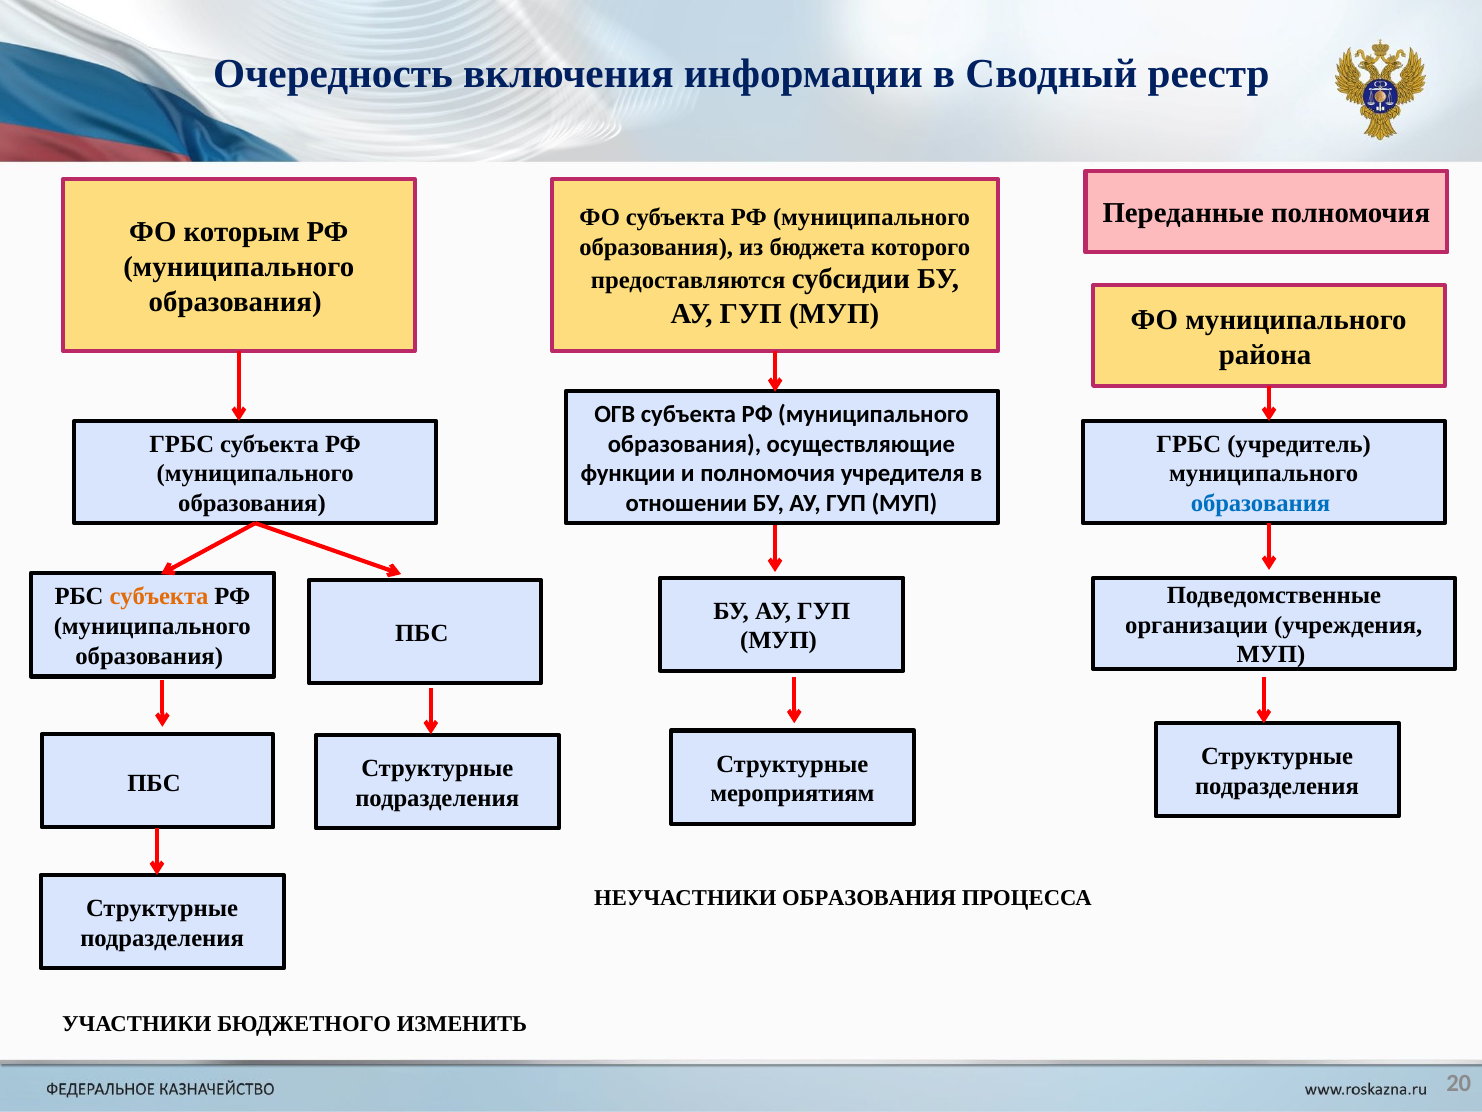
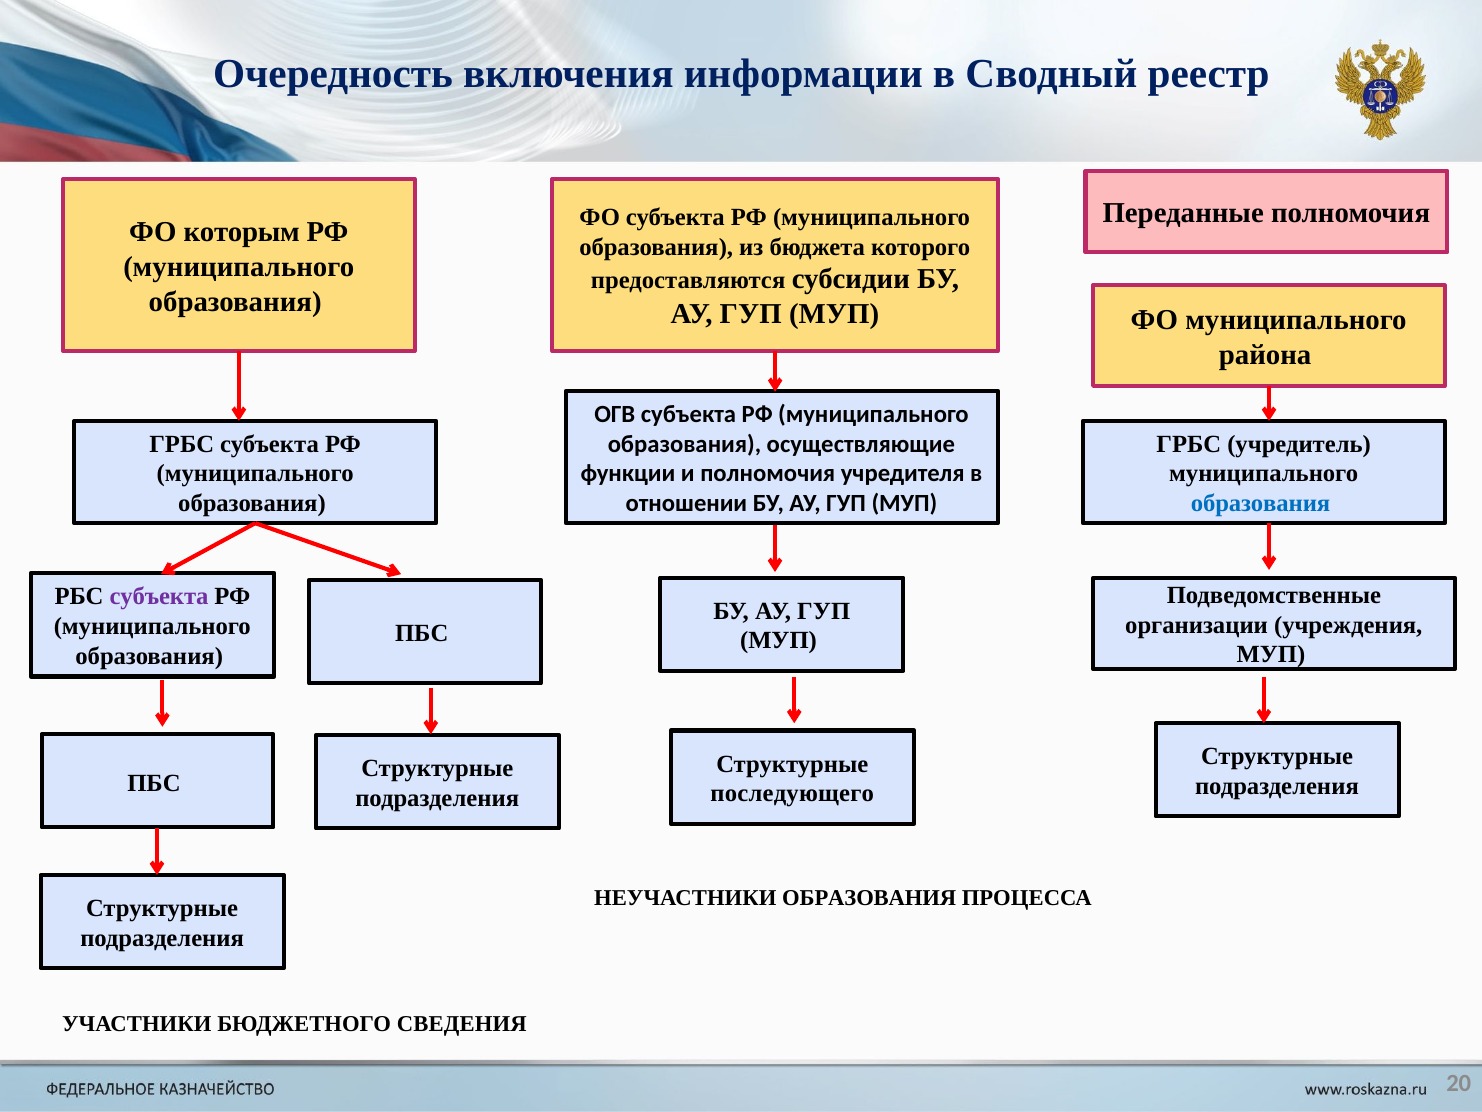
субъекта colour: orange -> purple (159, 596)
мероприятиям: мероприятиям -> последующего (792, 793)
ИЗМЕНИТЬ: ИЗМЕНИТЬ -> СВЕДЕНИЯ (462, 1024)
